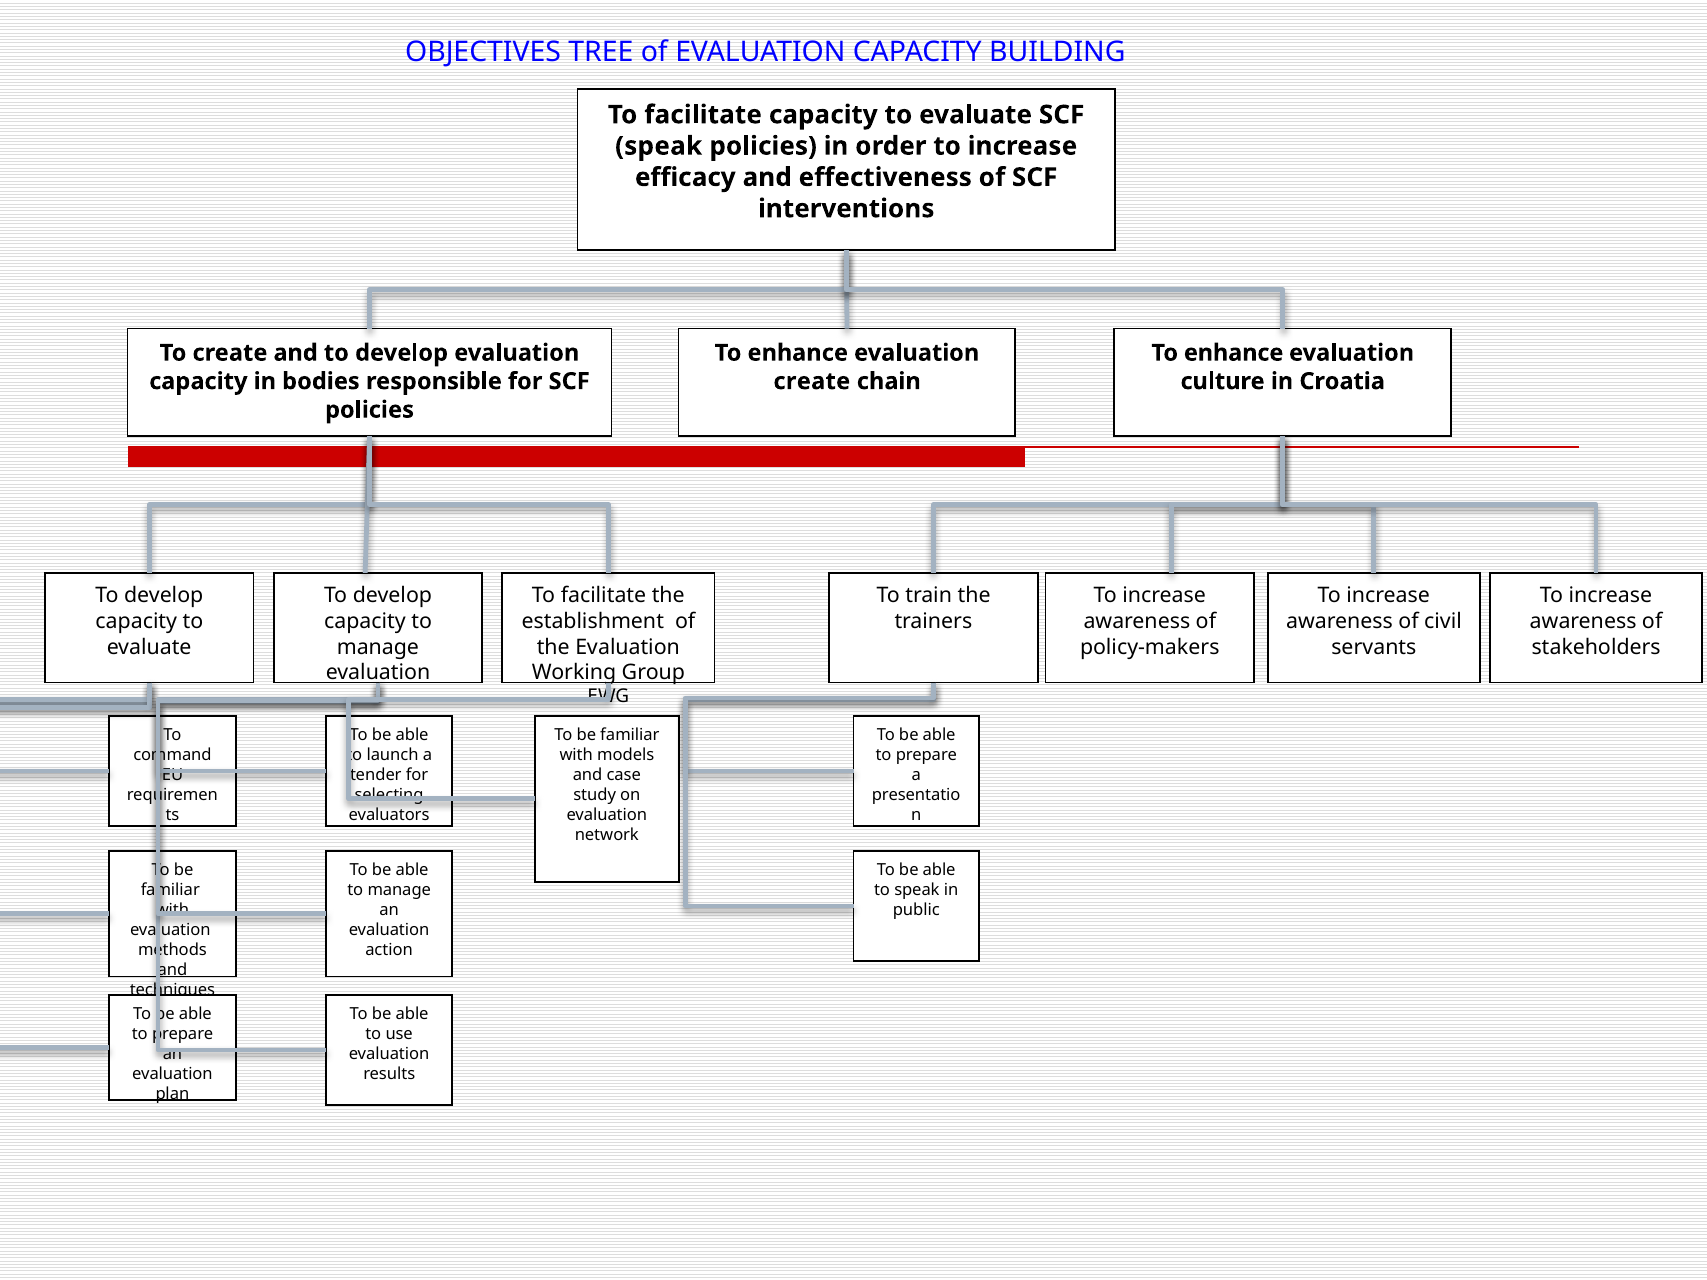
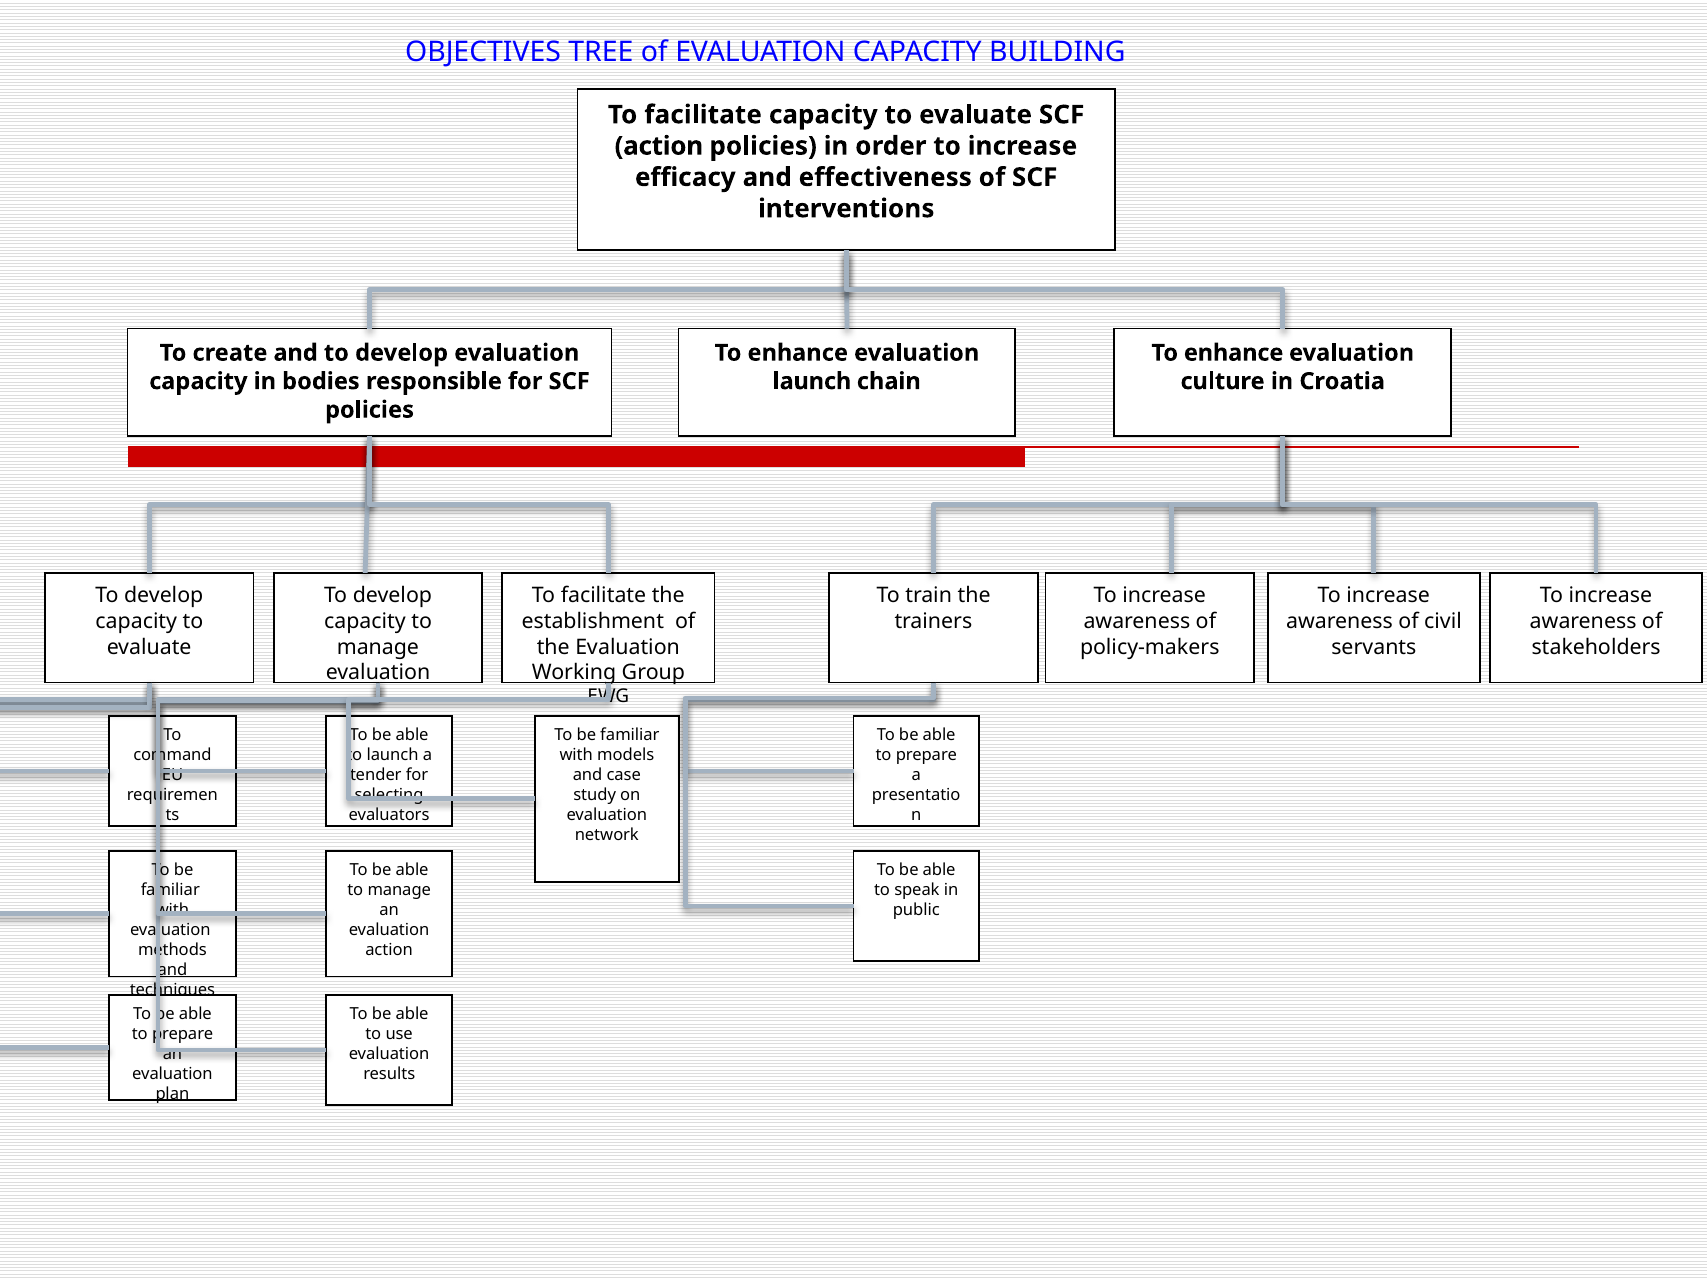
speak: speak -> action (659, 146)
create: create -> launch (812, 381)
